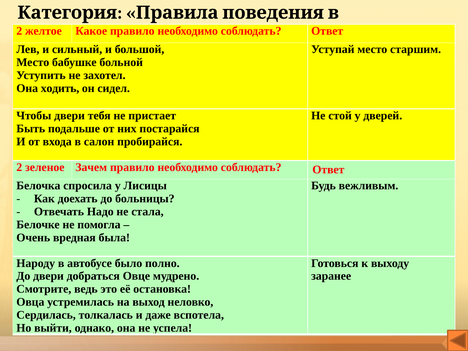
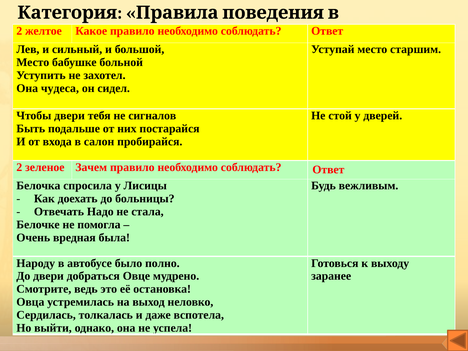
ходить: ходить -> чудеса (60, 88)
пристает: пристает -> сигналов (152, 116)
